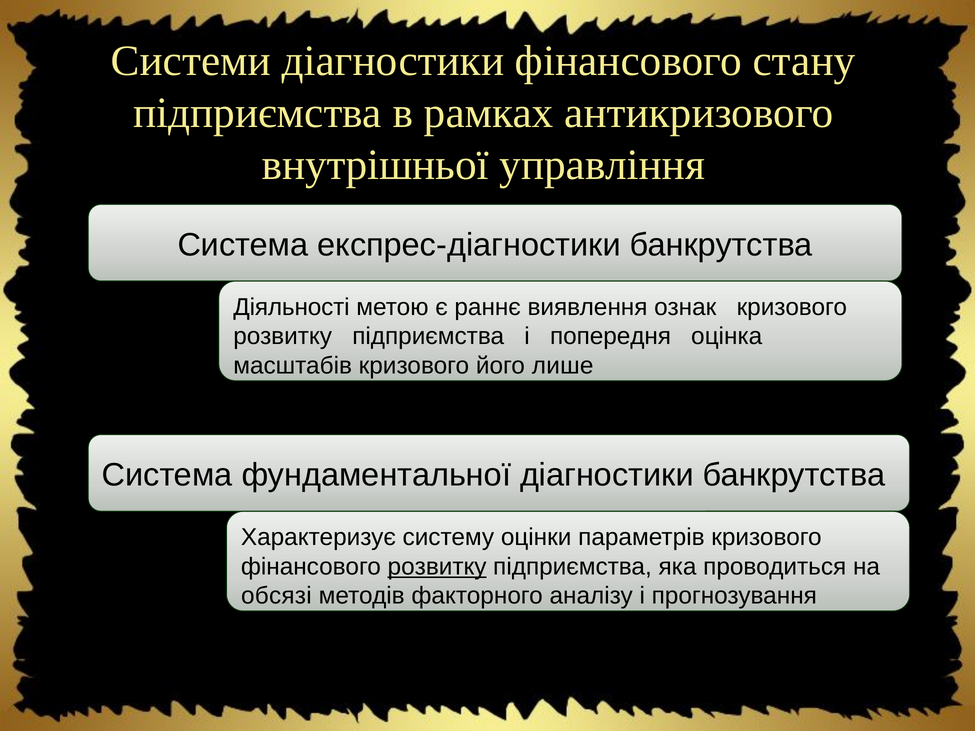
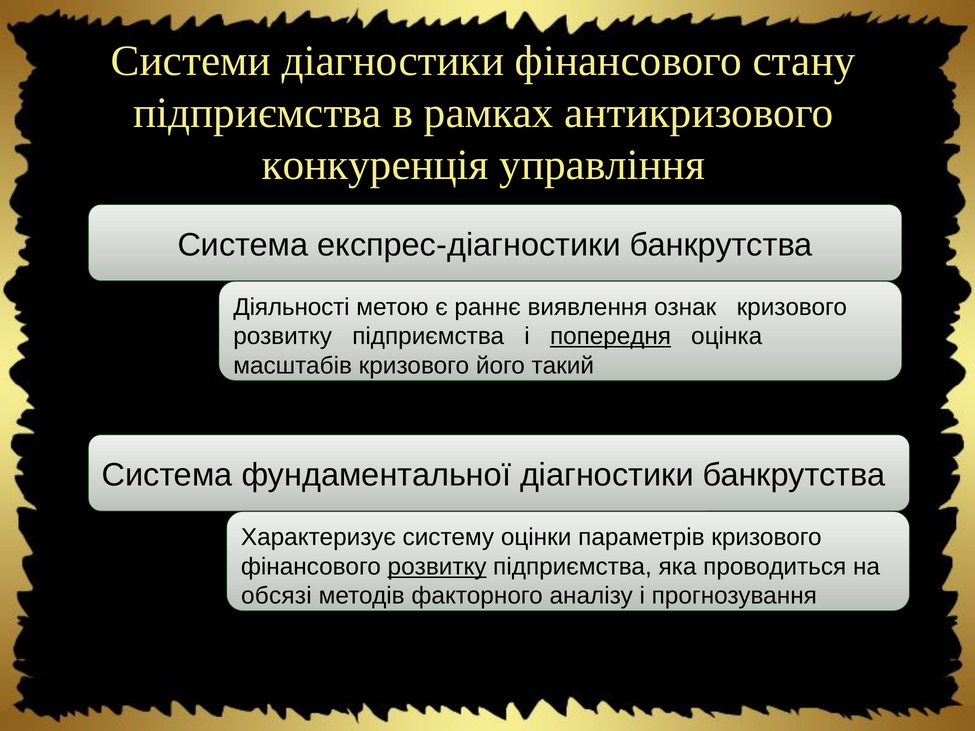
внутрішньої: внутрішньої -> конкуренція (375, 165)
попередня underline: none -> present (611, 336)
лише: лише -> такий (563, 366)
